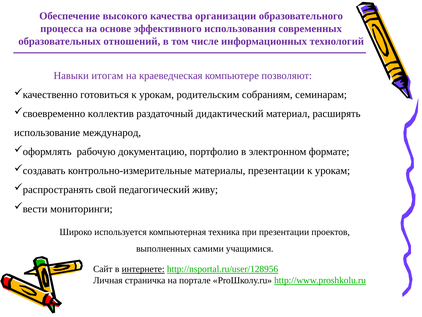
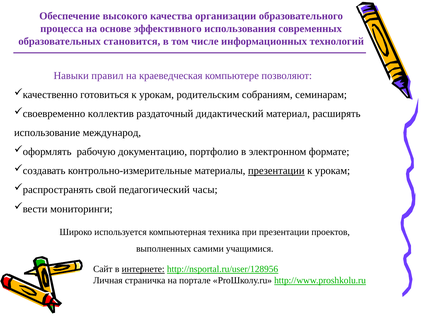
отношений: отношений -> становится (132, 41)
итогам: итогам -> правил (107, 76)
презентации underline: none -> present (276, 171)
живу: живу -> часы (205, 190)
